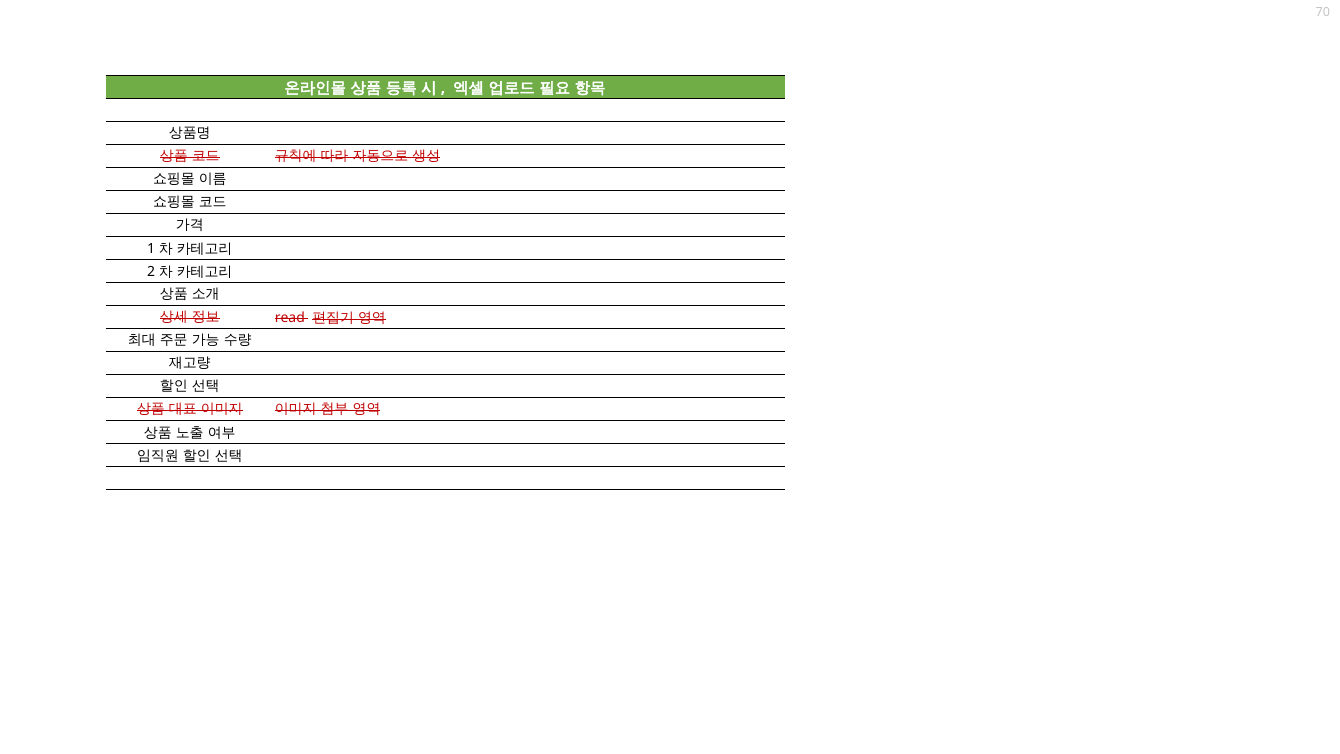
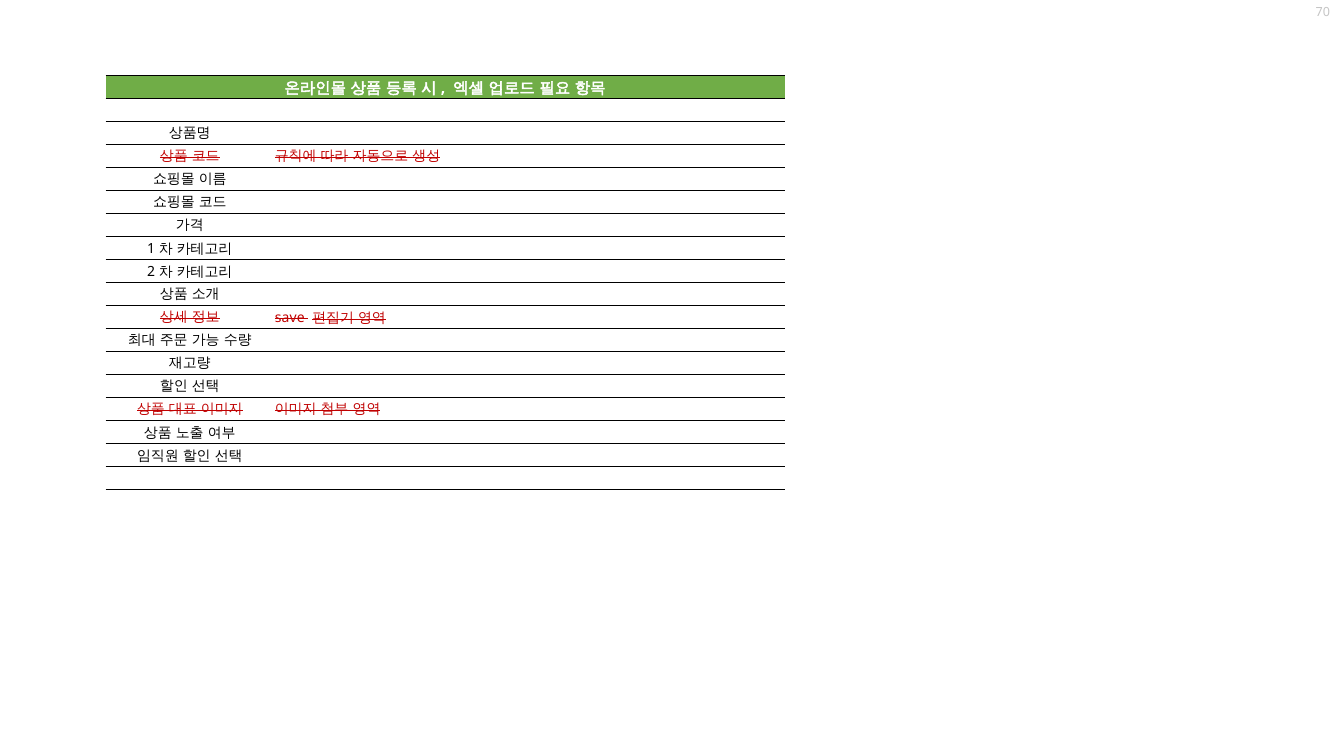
read: read -> save (290, 318)
